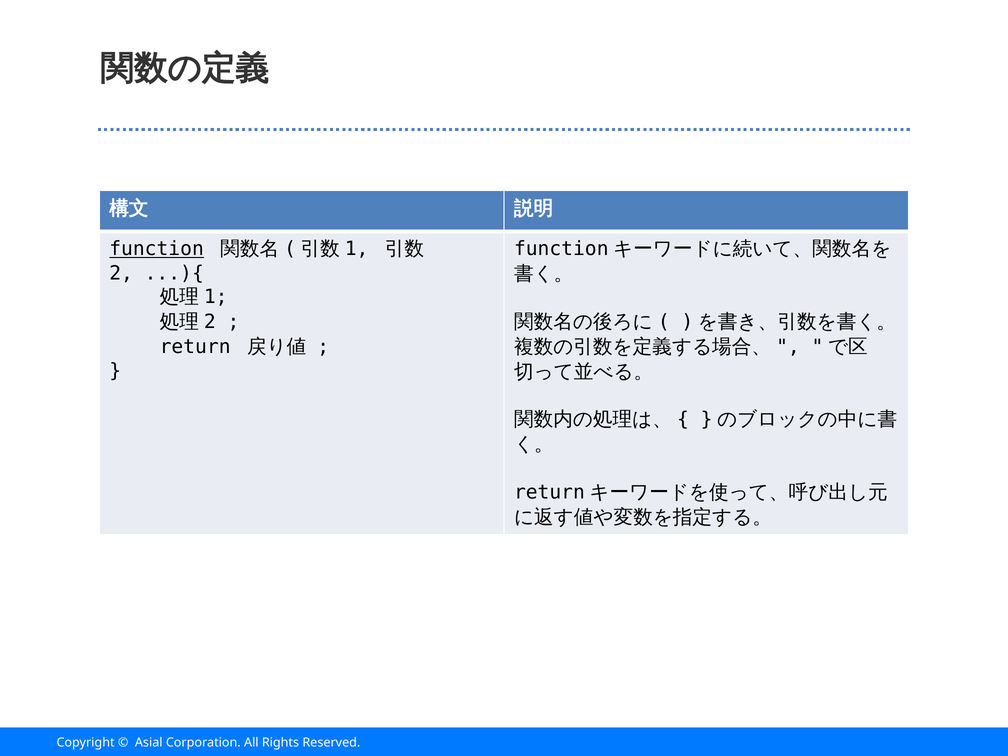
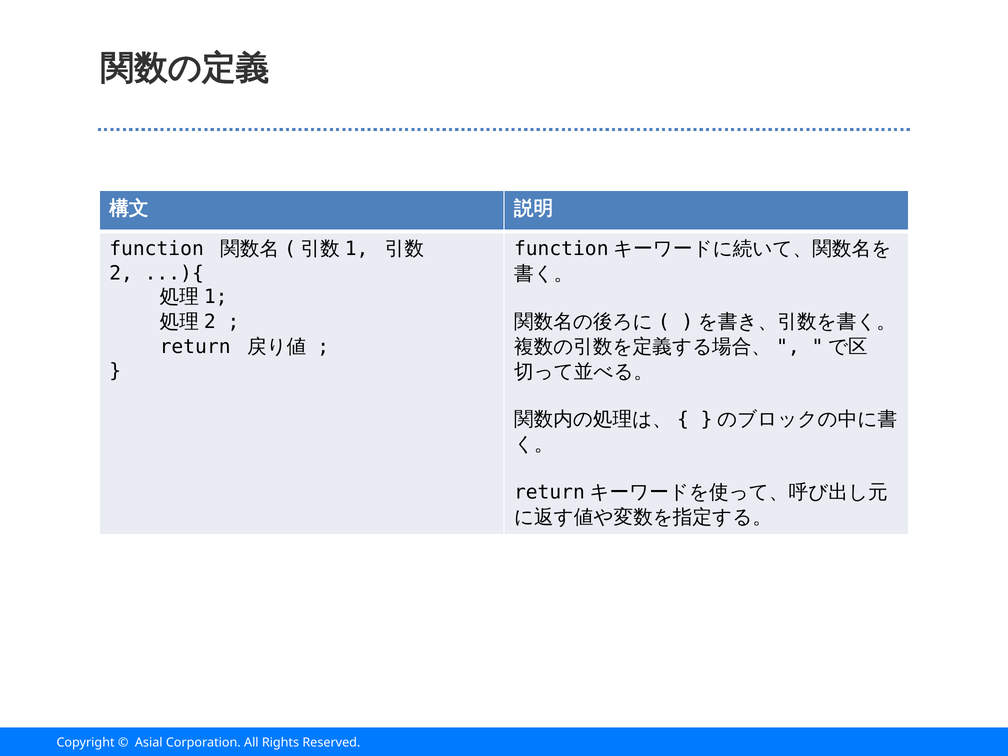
function underline: present -> none (157, 249)
